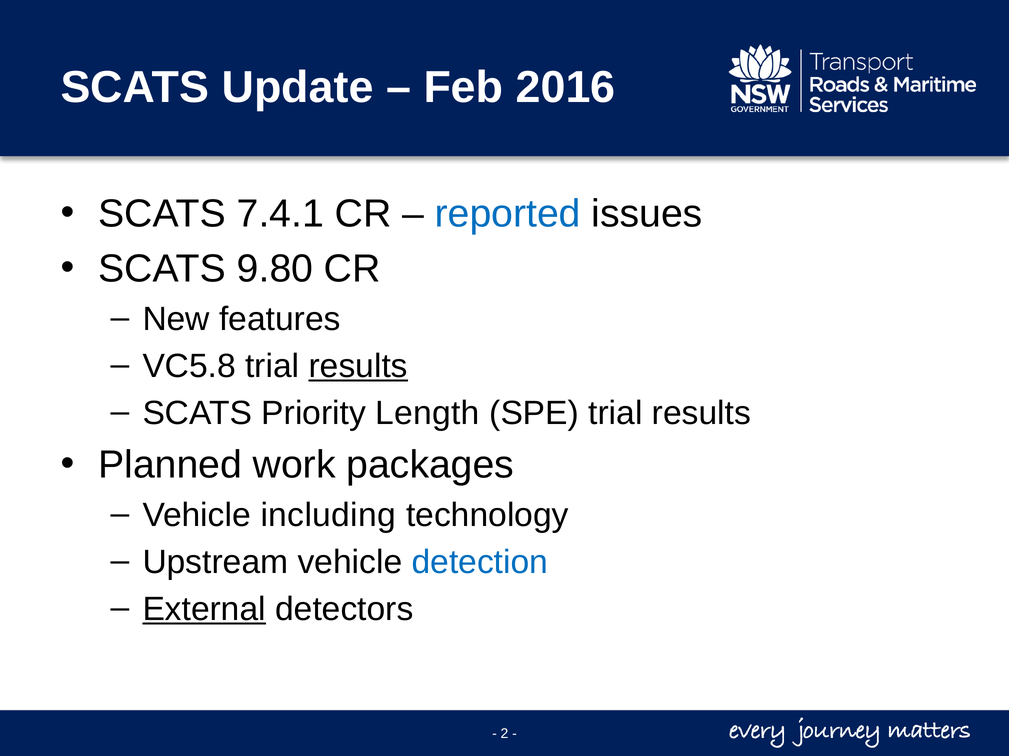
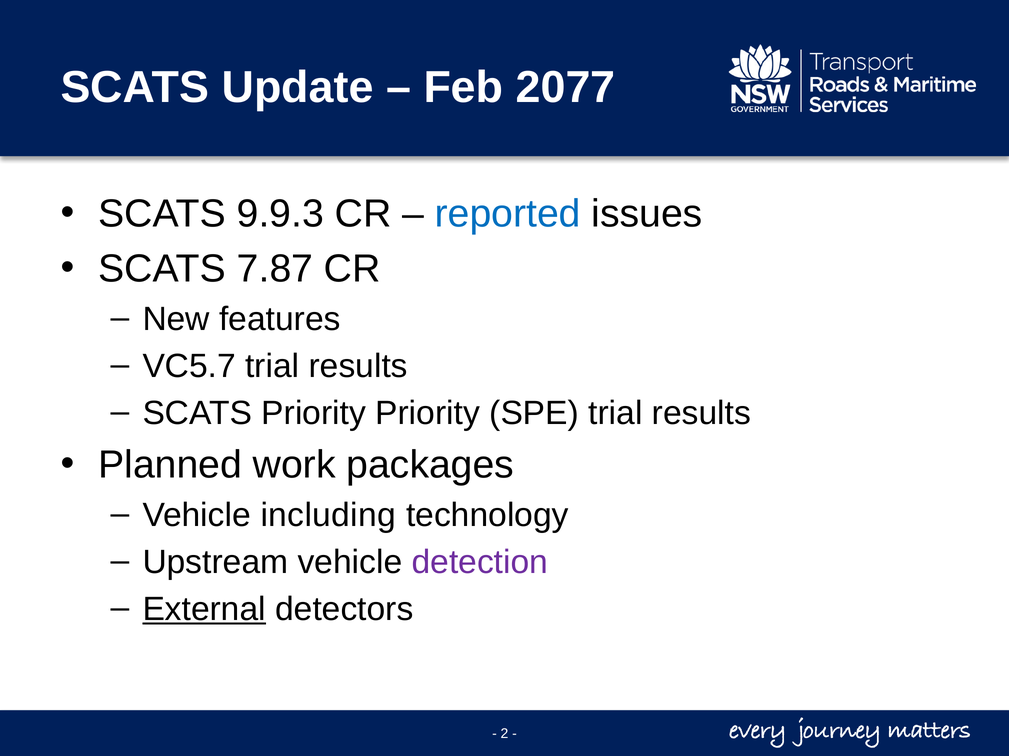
2016: 2016 -> 2077 (565, 88)
7.4.1: 7.4.1 -> 9.9.3 (280, 214)
9.80: 9.80 -> 7.87 (275, 269)
VC5.8: VC5.8 -> VC5.7 (189, 366)
results underline: present -> none (358, 366)
Priority Length: Length -> Priority (428, 413)
detection colour: blue -> purple (480, 563)
